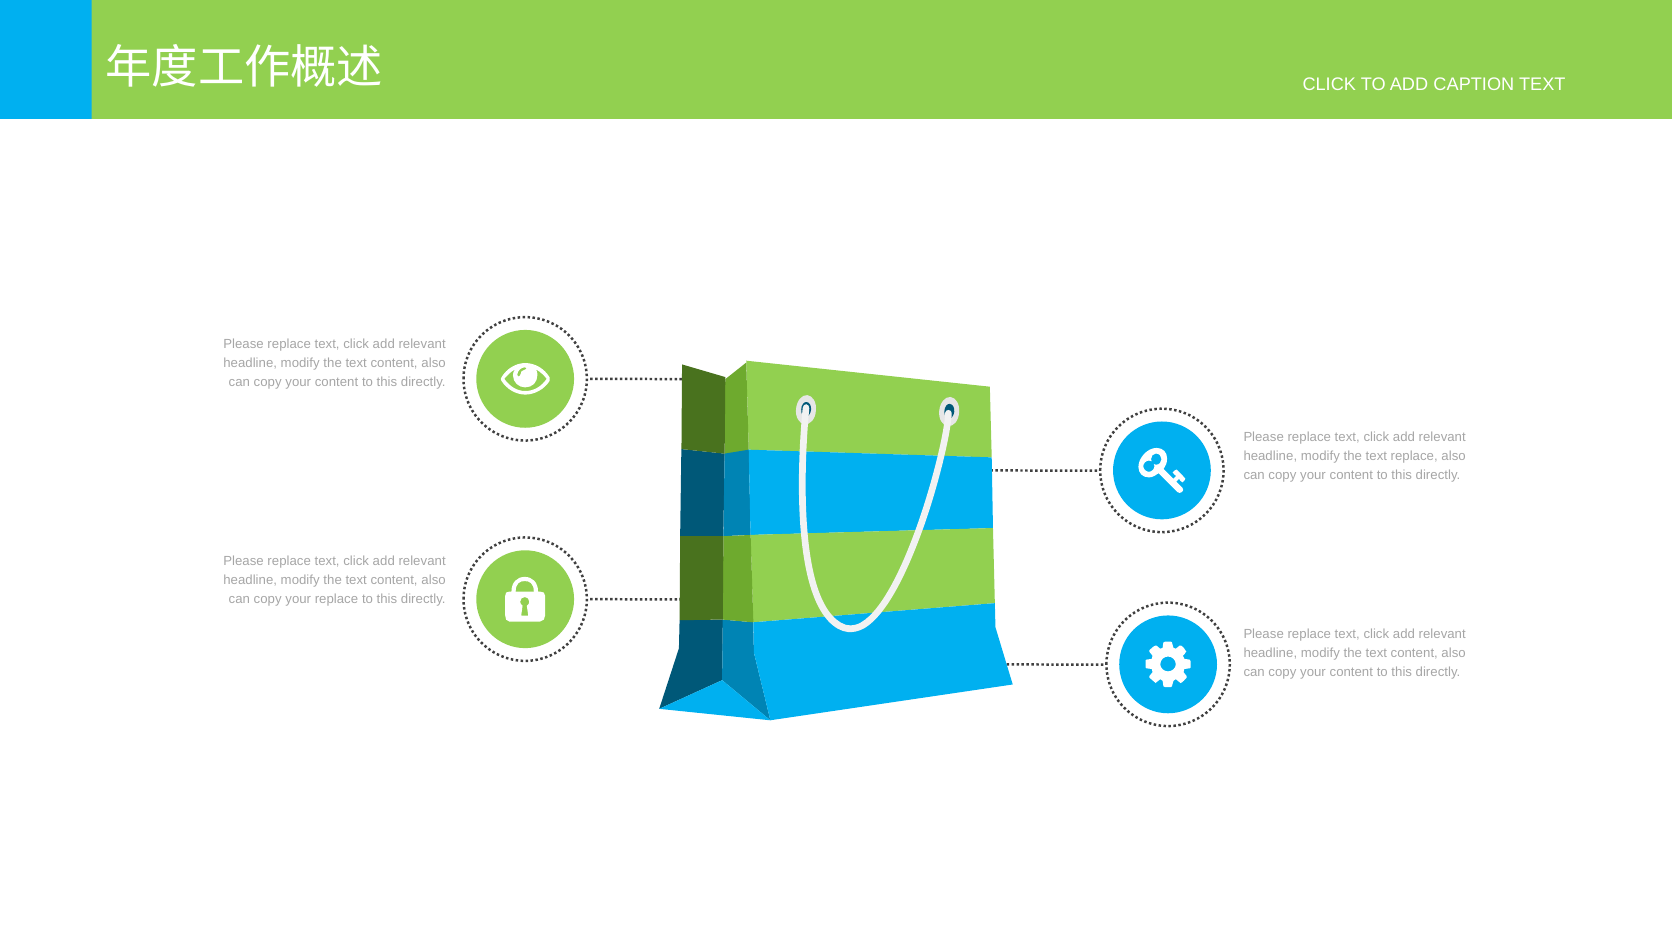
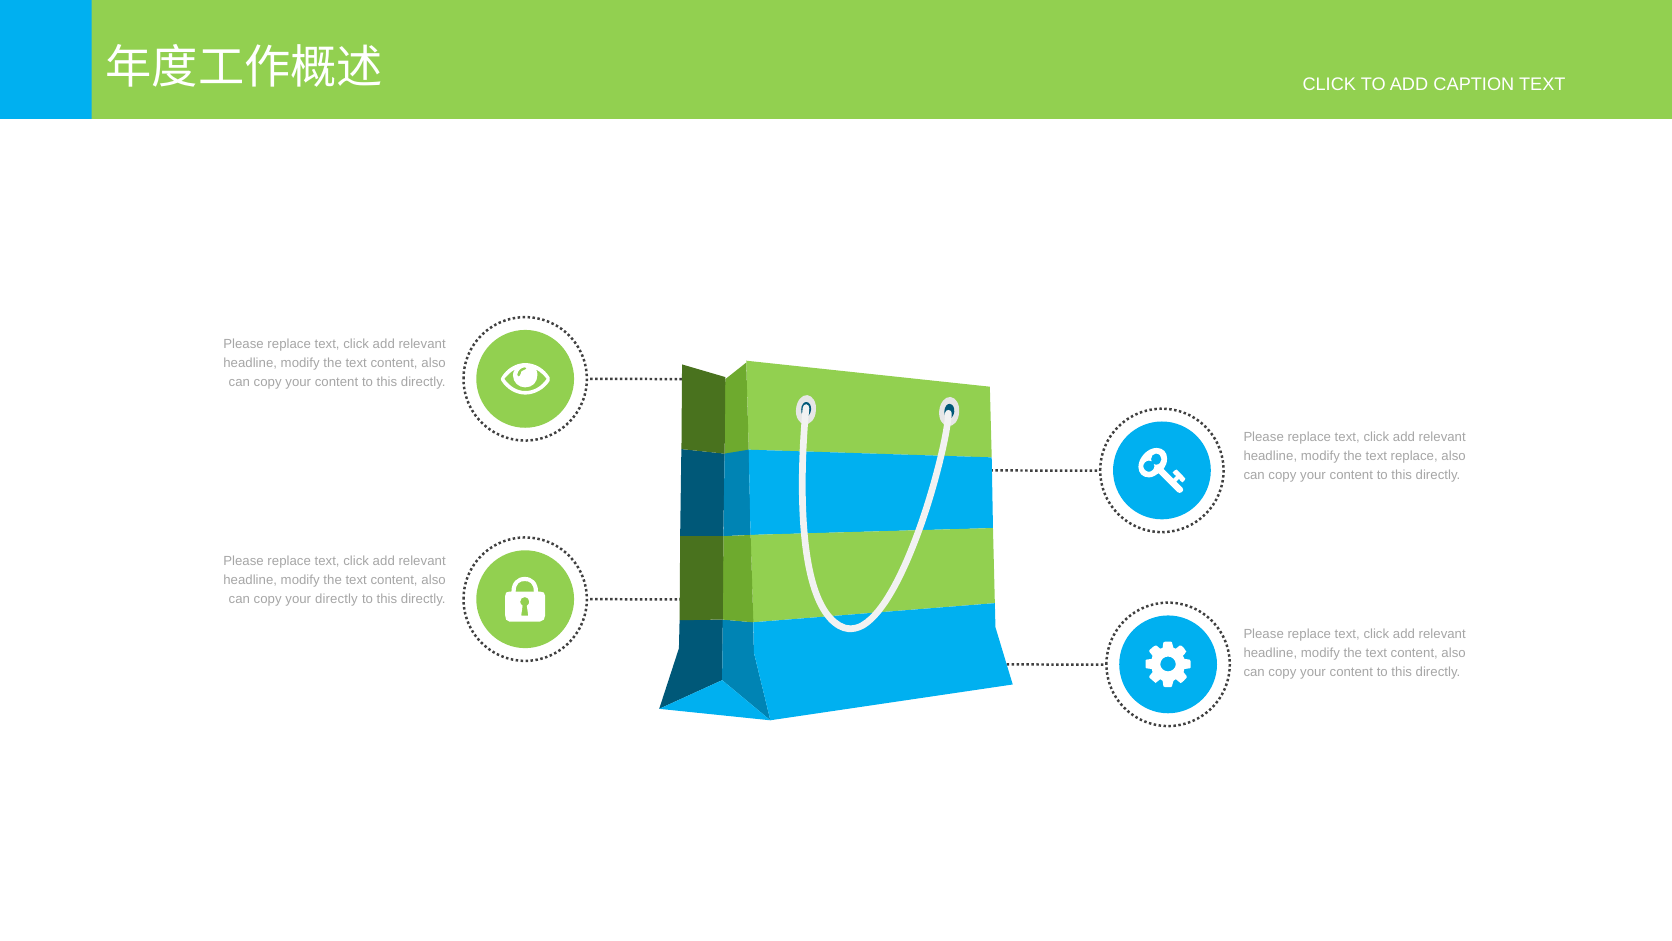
your replace: replace -> directly (336, 599)
